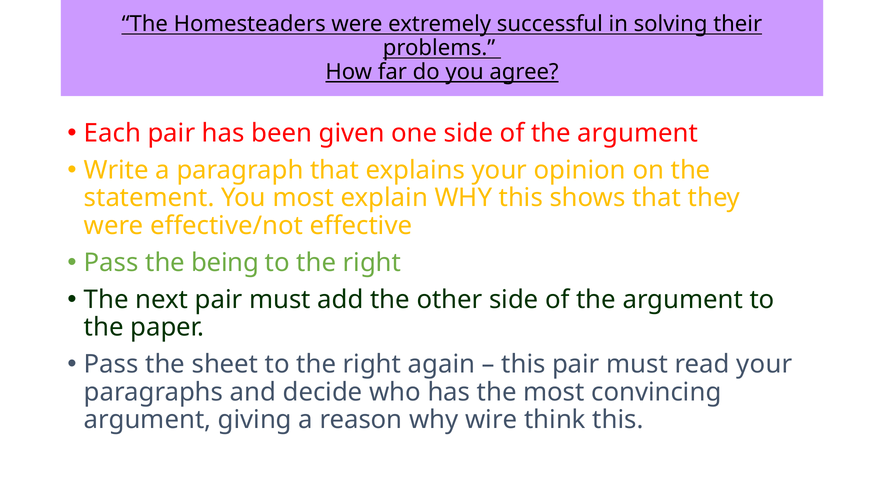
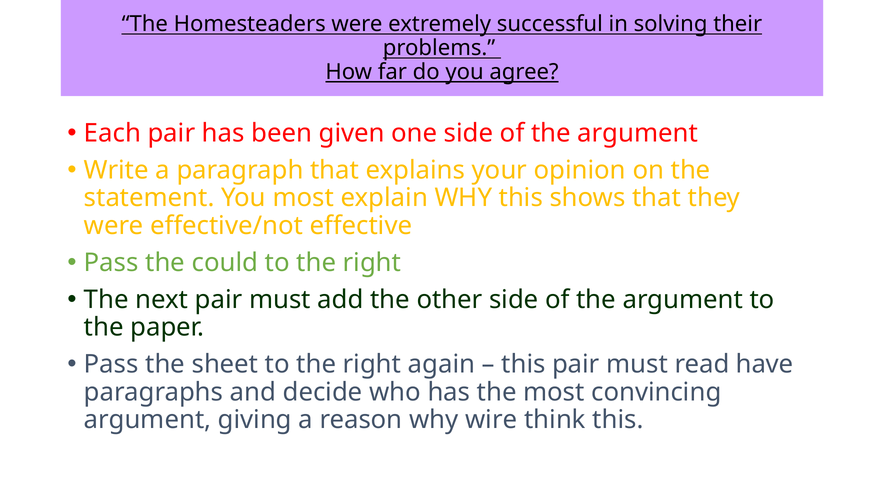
being: being -> could (225, 263)
read your: your -> have (765, 365)
